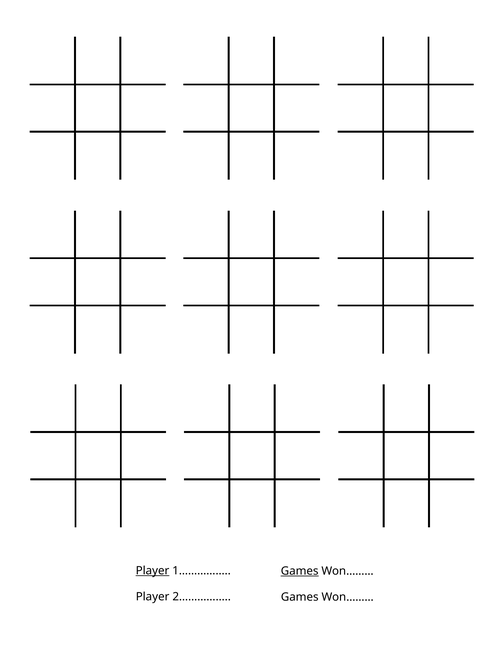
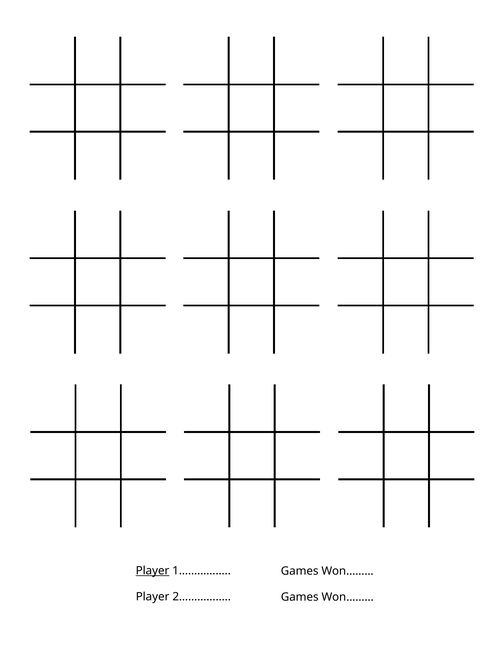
Games underline: present -> none (300, 571)
